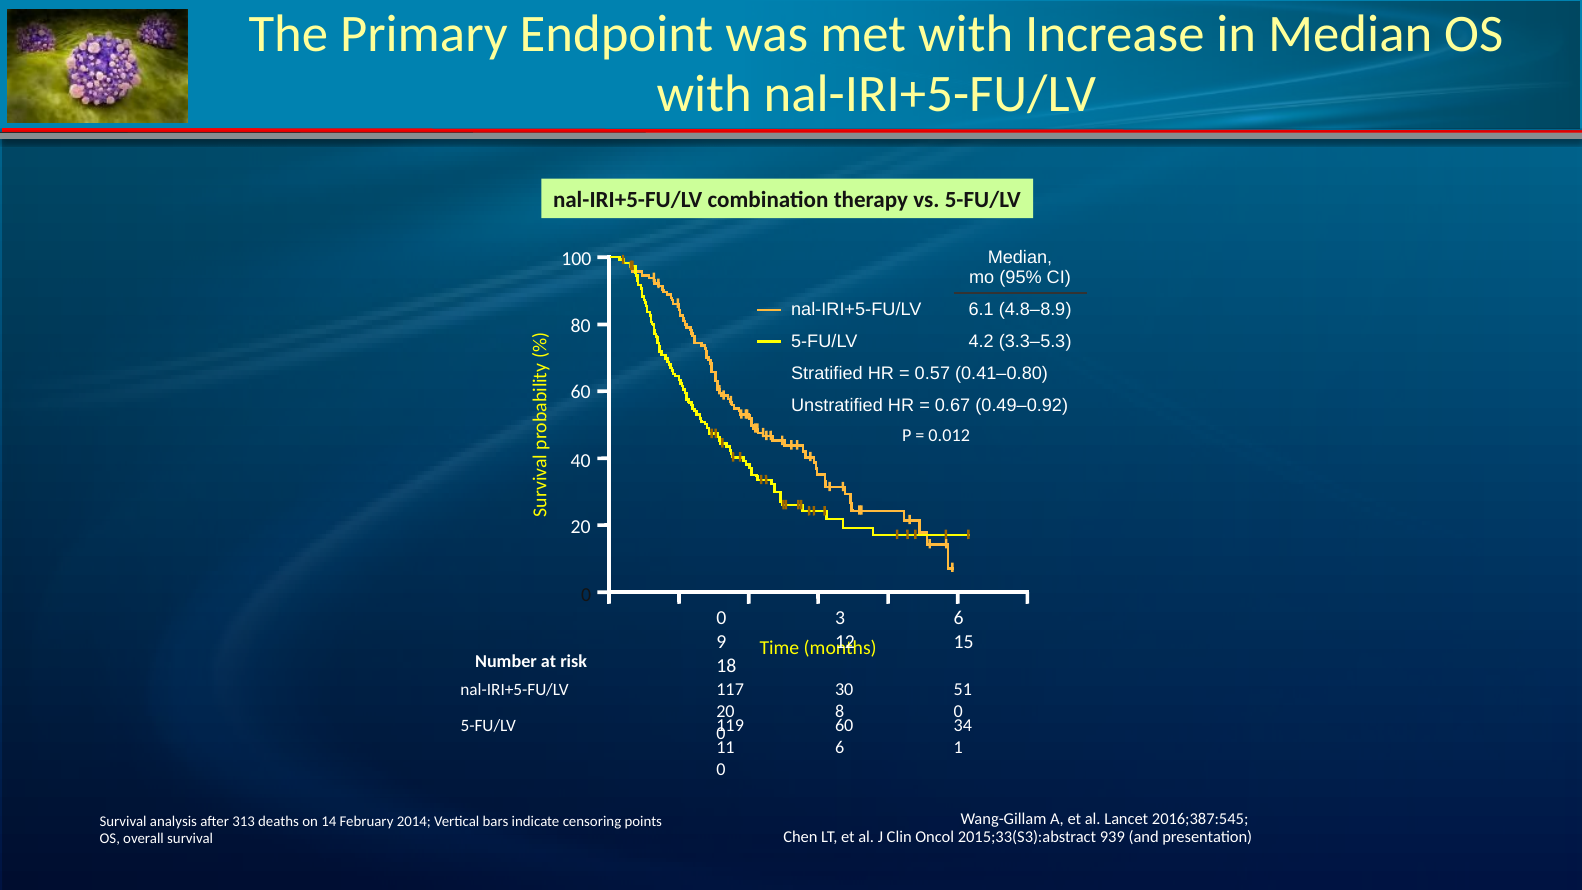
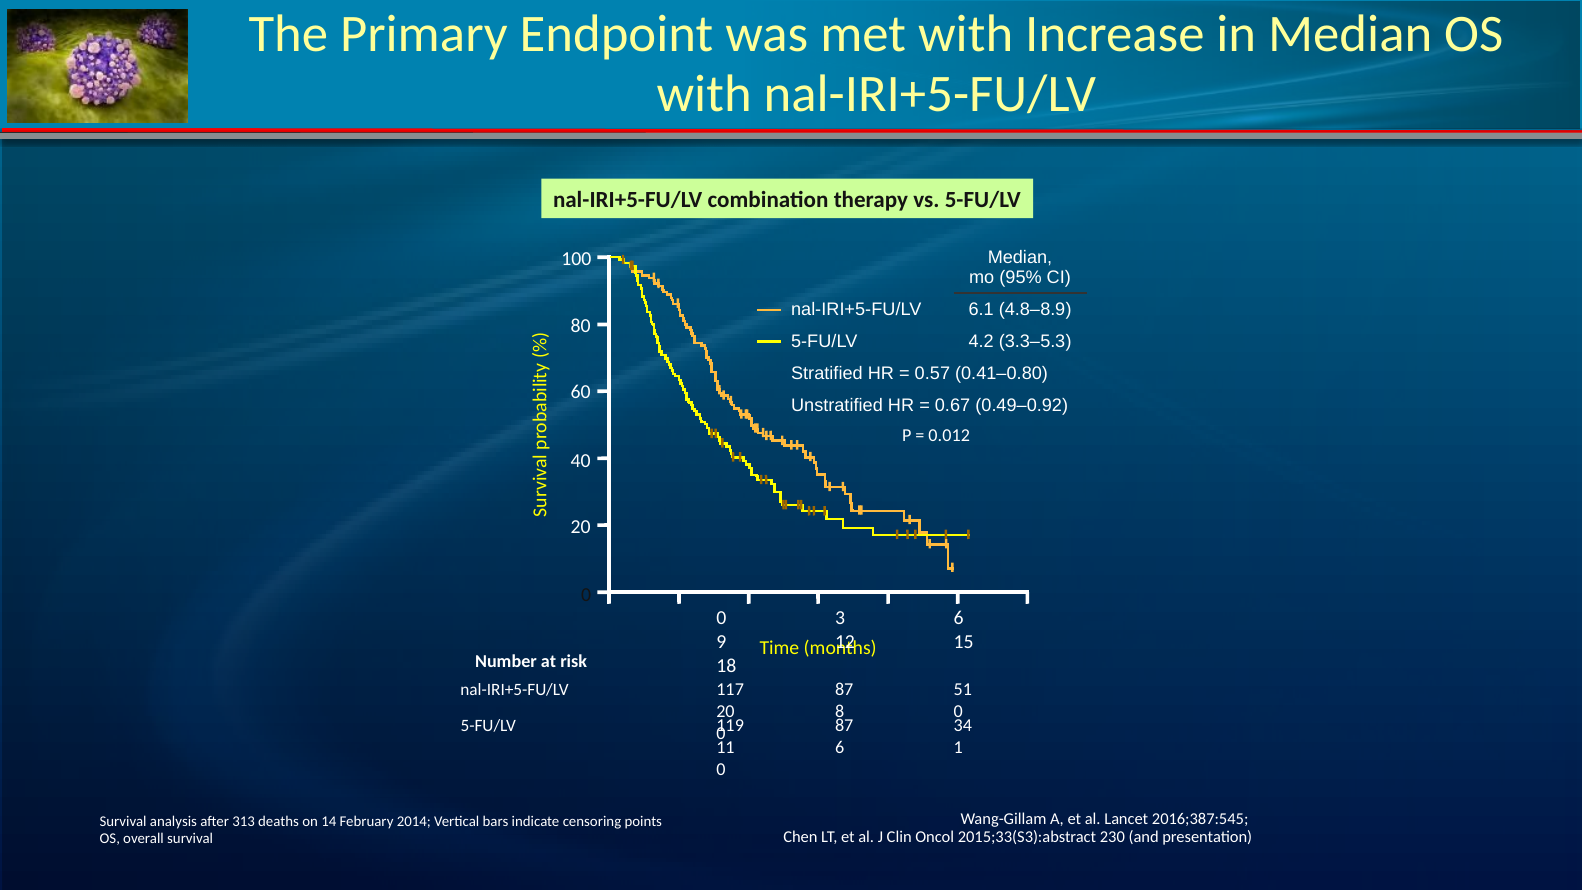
117 30: 30 -> 87 (844, 690)
60: 60 -> 87 (844, 726)
939: 939 -> 230 (1112, 837)
